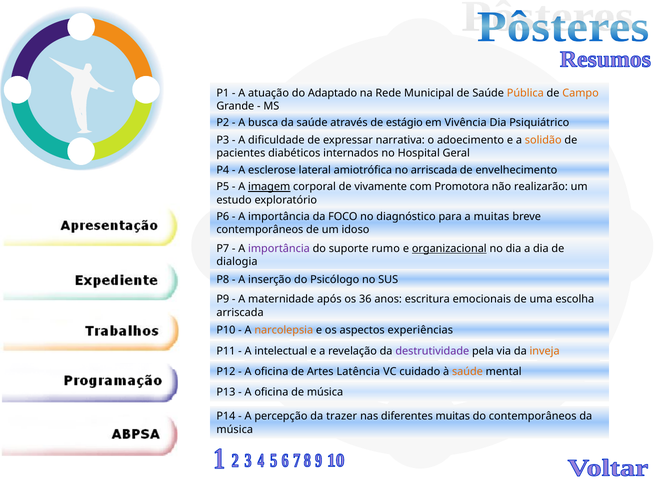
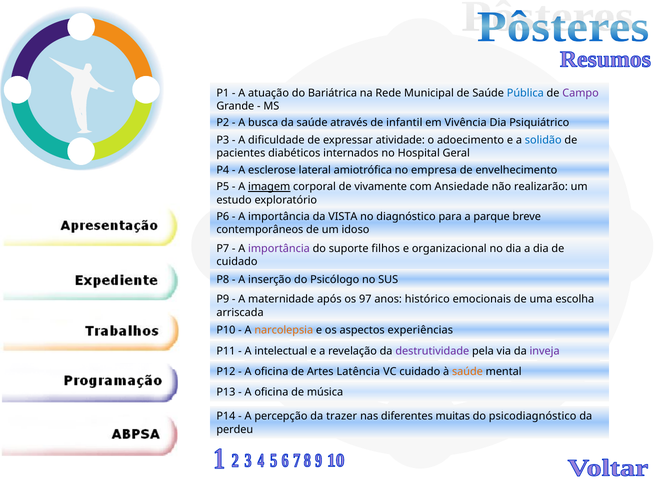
Adaptado: Adaptado -> Bariátrica (332, 93)
Pública colour: orange -> blue (525, 93)
Campo colour: orange -> purple (580, 93)
estágio: estágio -> infantil (404, 122)
narrativa: narrativa -> atividade (400, 140)
solidão colour: orange -> blue (543, 140)
no arriscada: arriscada -> empresa (434, 170)
Promotora: Promotora -> Ansiedade (462, 187)
FOCO: FOCO -> VISTA (343, 217)
a muitas: muitas -> parque (492, 217)
rumo: rumo -> filhos (386, 248)
organizacional underline: present -> none (449, 248)
dialogia: dialogia -> cuidado (237, 261)
36: 36 -> 97 (365, 299)
escritura: escritura -> histórico (427, 299)
inveja colour: orange -> purple (545, 351)
do contemporâneos: contemporâneos -> psicodiagnóstico (533, 416)
música: música -> perdeu (235, 429)
